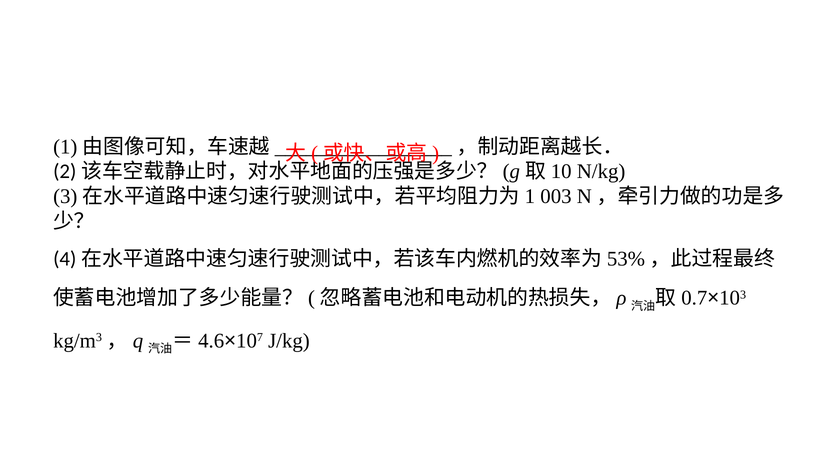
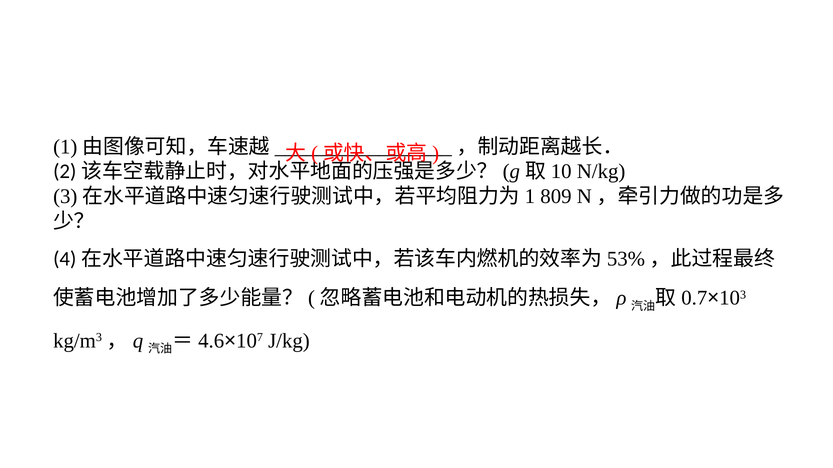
003: 003 -> 809 (556, 197)
